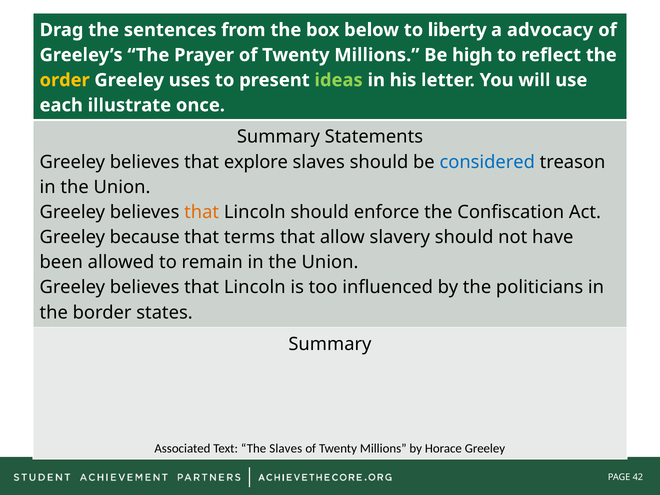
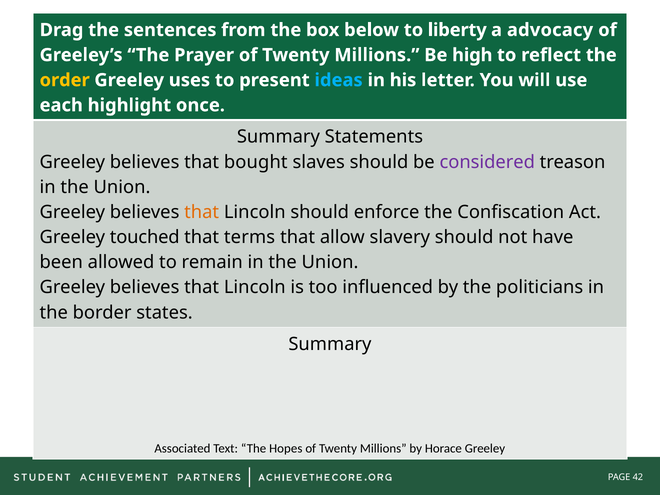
ideas colour: light green -> light blue (339, 80)
illustrate: illustrate -> highlight (129, 105)
explore: explore -> bought (256, 162)
considered colour: blue -> purple (487, 162)
because: because -> touched (145, 237)
The Slaves: Slaves -> Hopes (286, 449)
